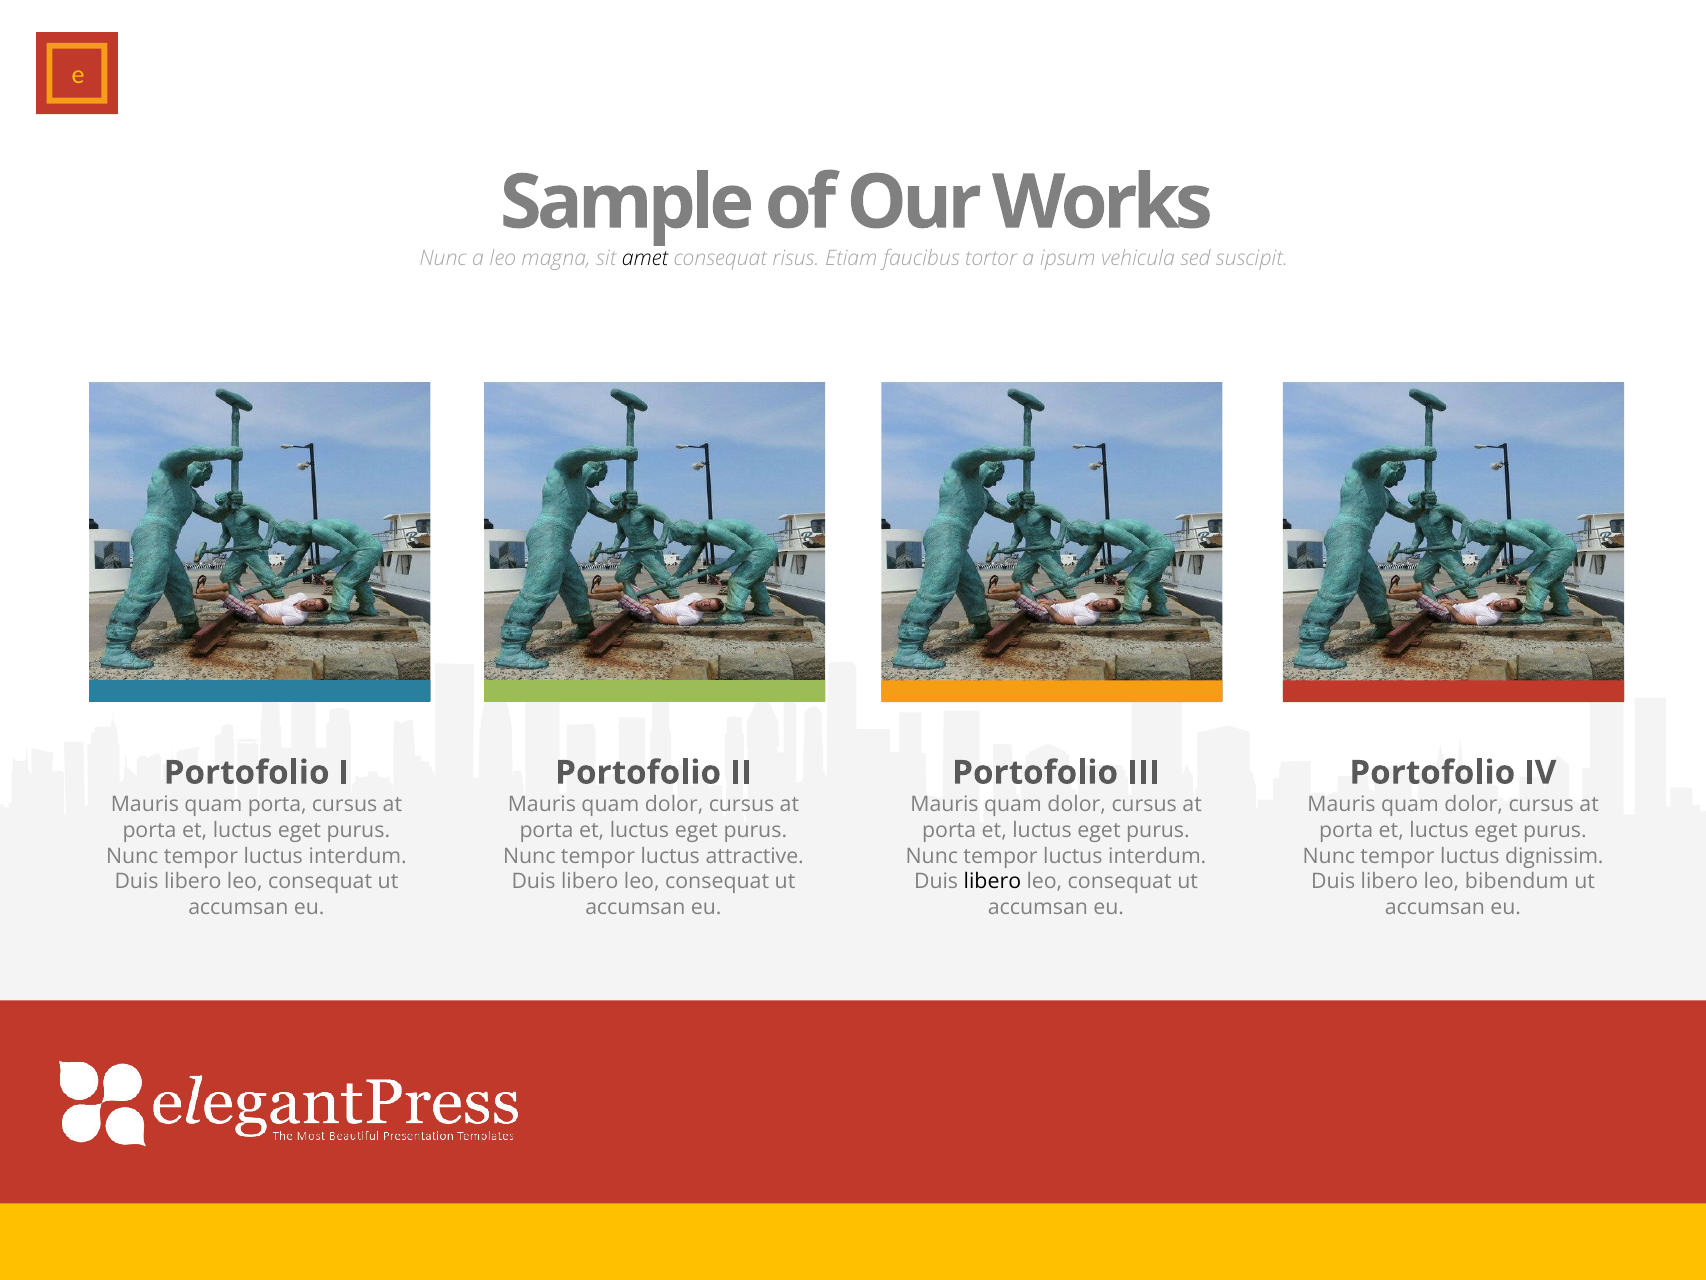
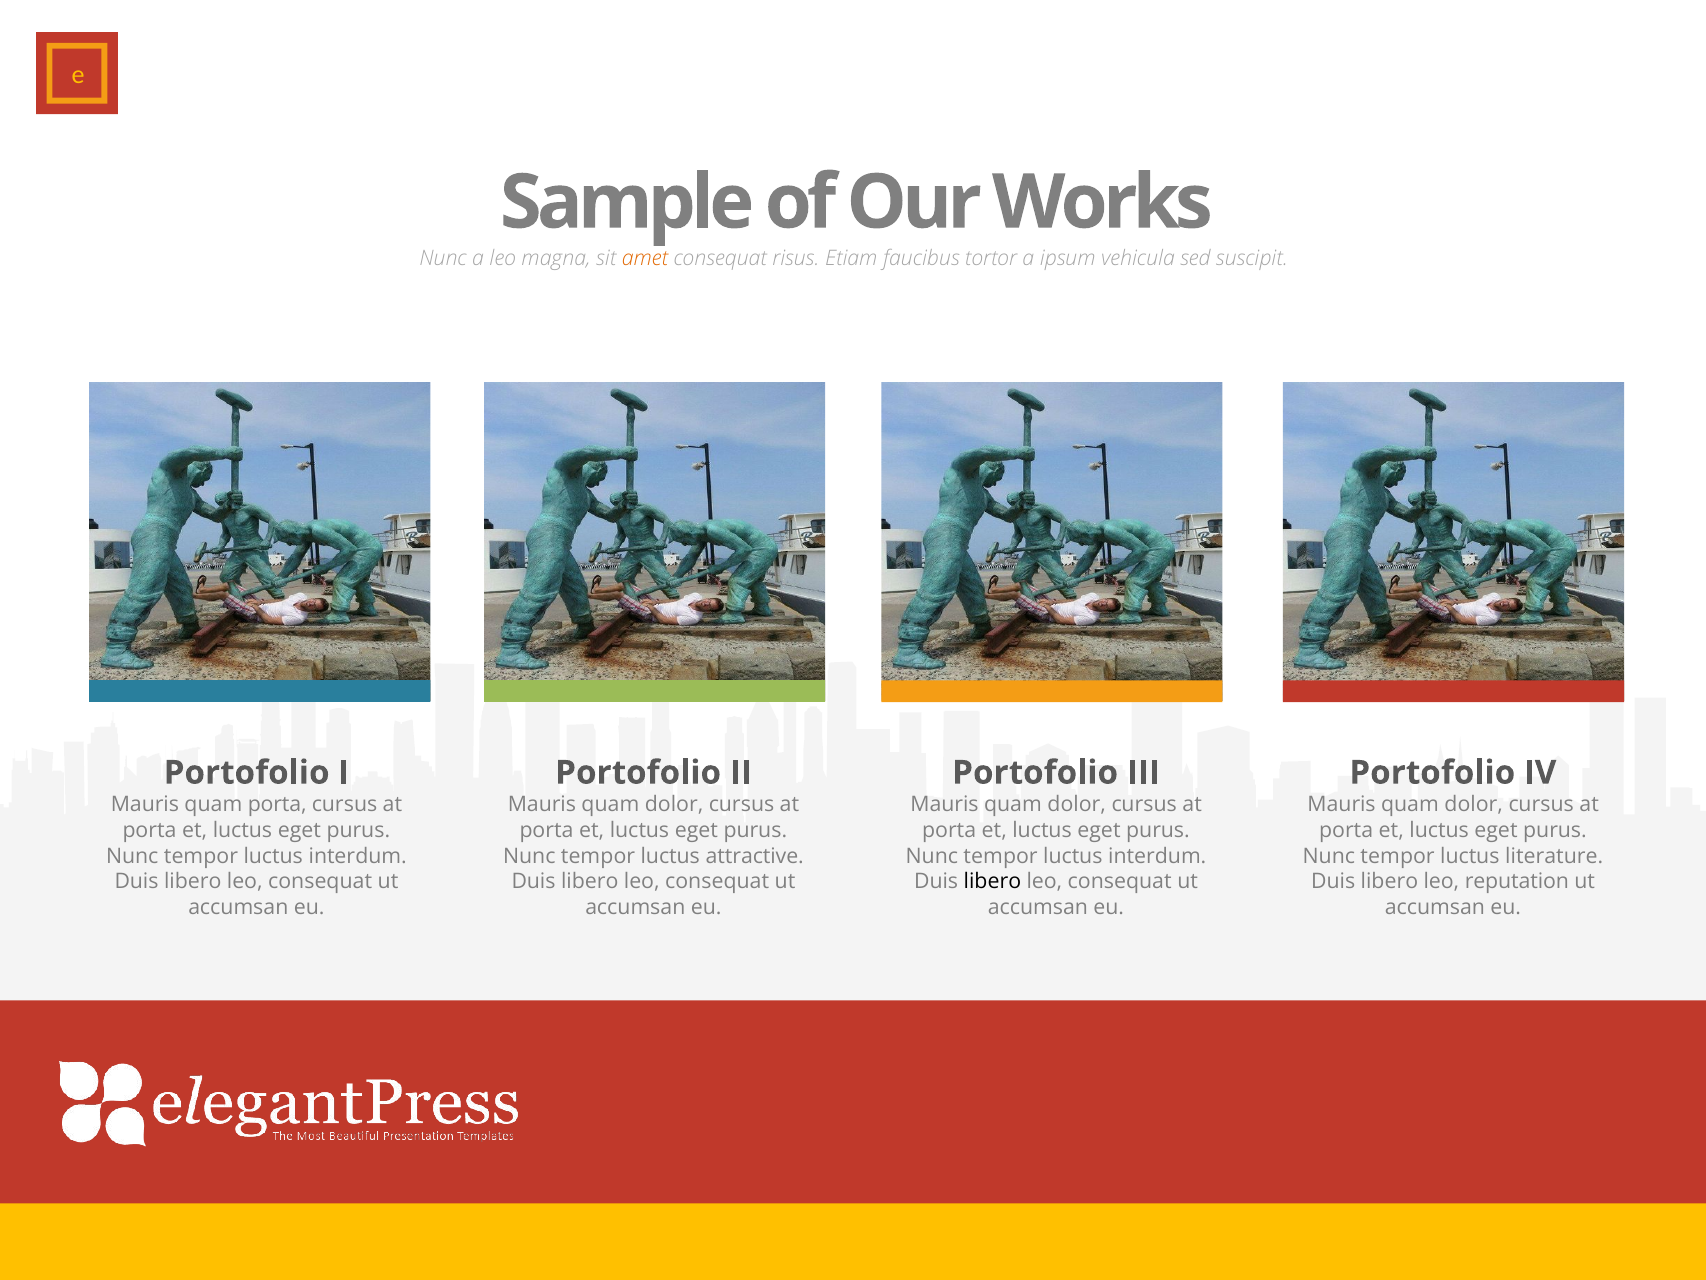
amet colour: black -> orange (645, 258)
dignissim: dignissim -> literature (1554, 856)
bibendum: bibendum -> reputation (1517, 881)
